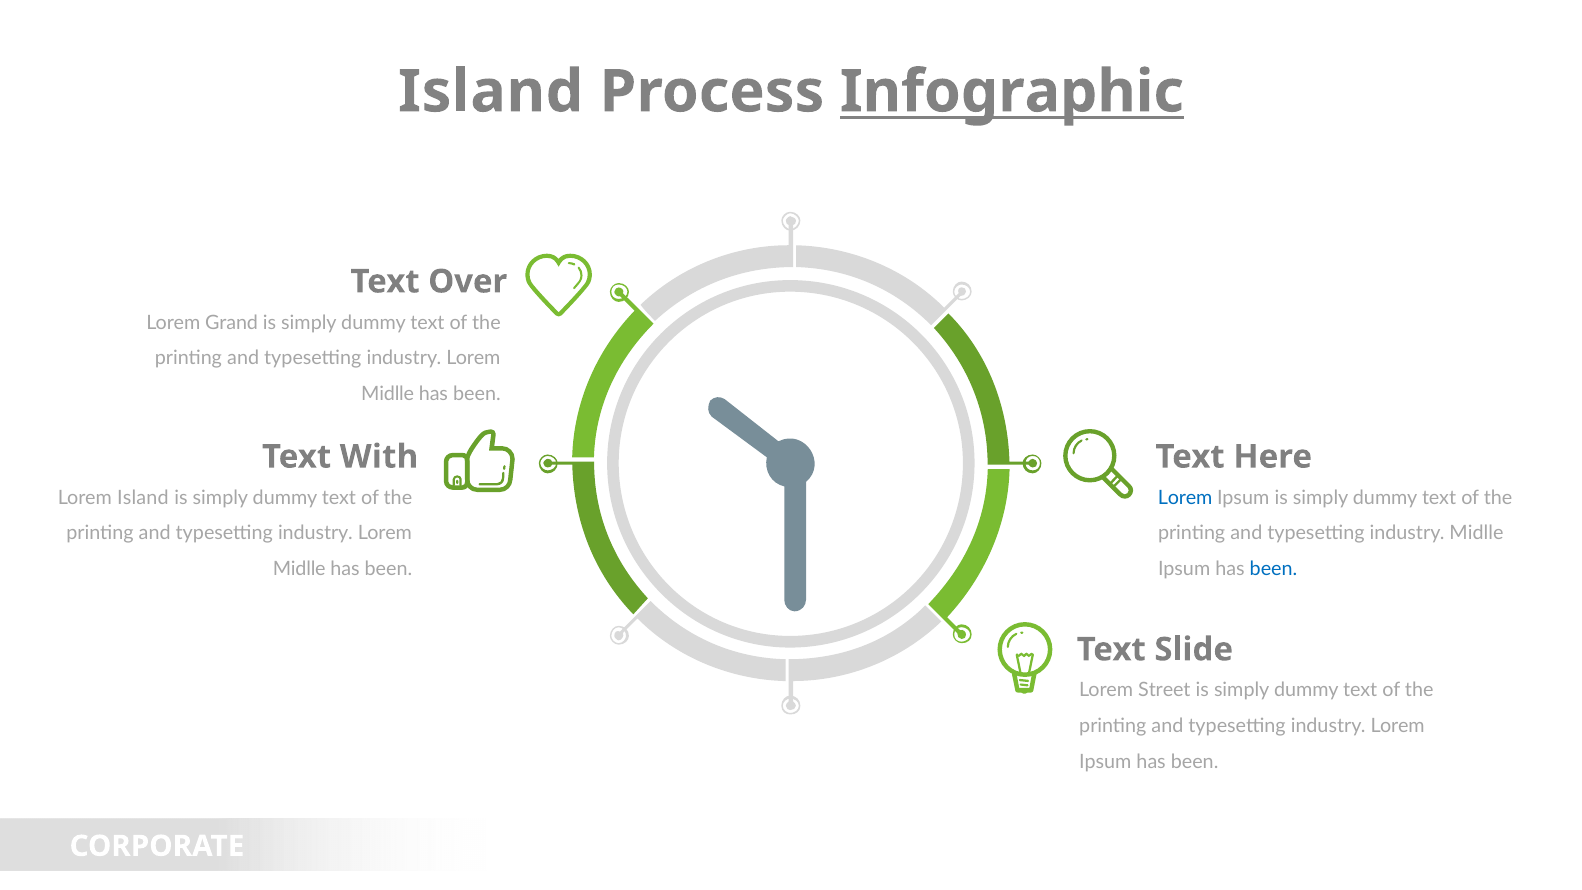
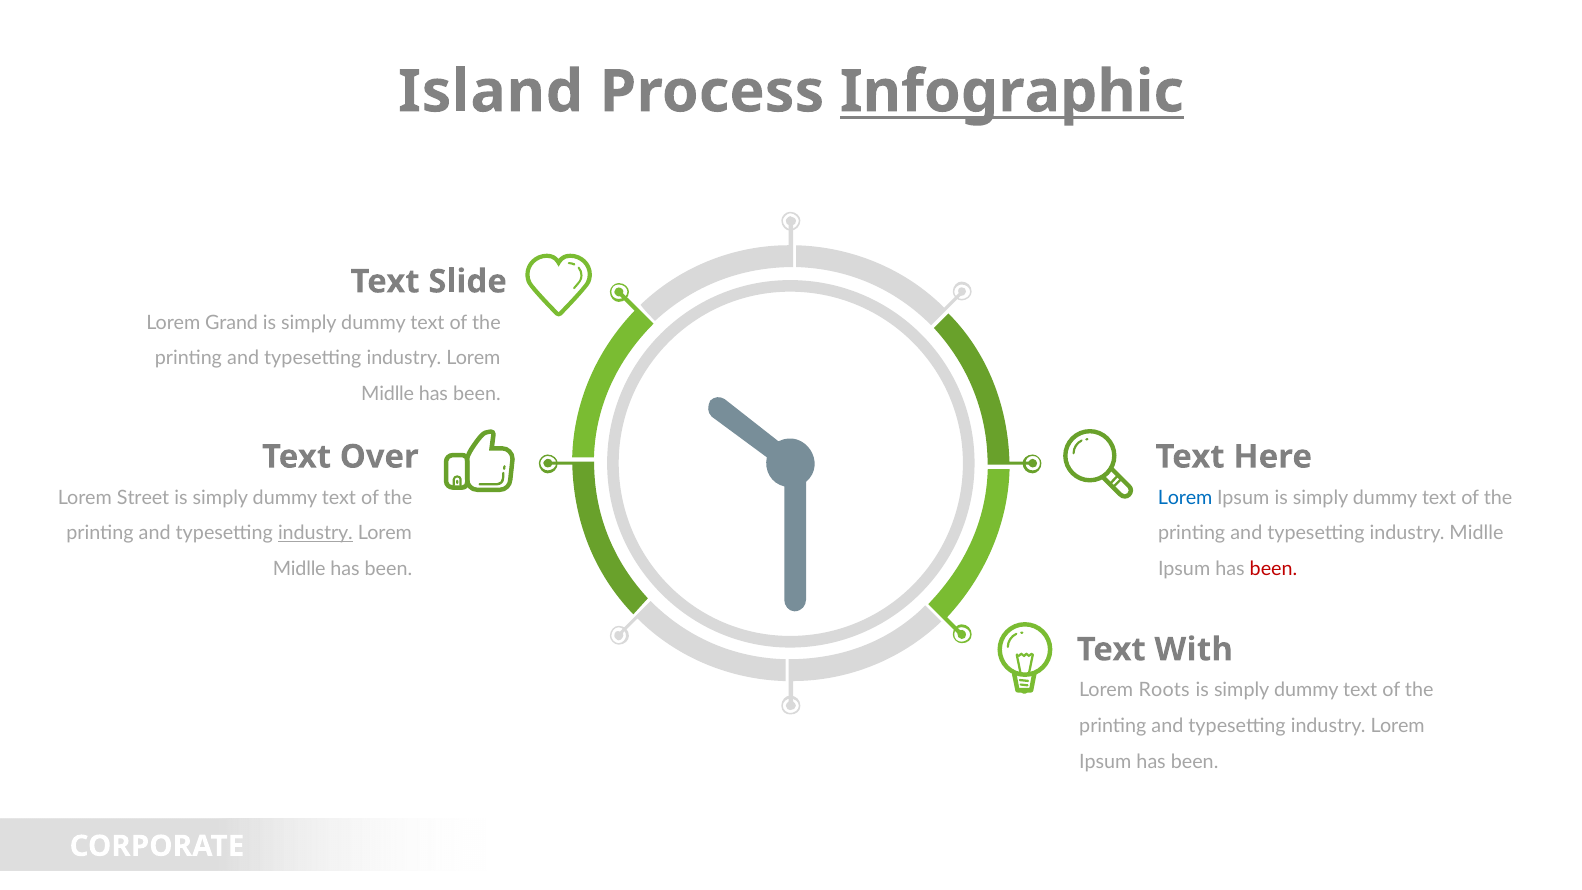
Over: Over -> Slide (468, 282)
With: With -> Over (379, 457)
Lorem Island: Island -> Street (143, 498)
industry underline: none -> present (315, 533)
been colour: blue -> red (1274, 569)
Slide: Slide -> With (1194, 649)
Street: Street -> Roots (1164, 690)
